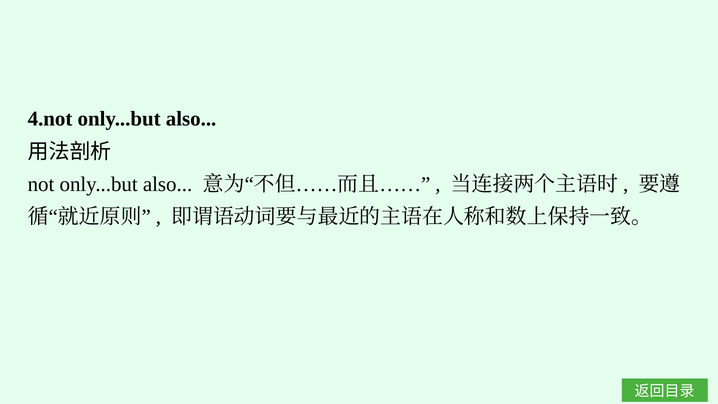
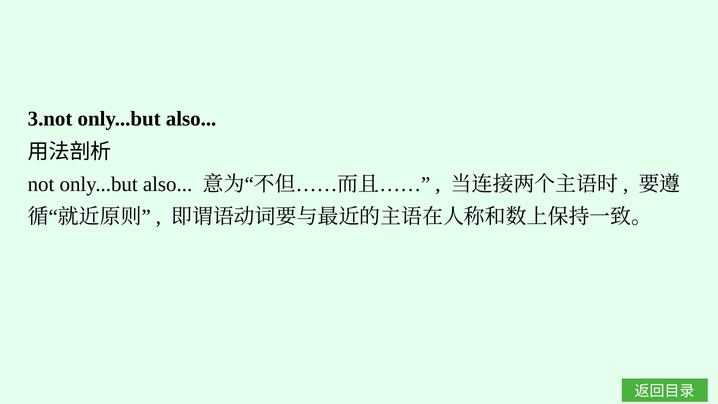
4.not: 4.not -> 3.not (50, 119)
